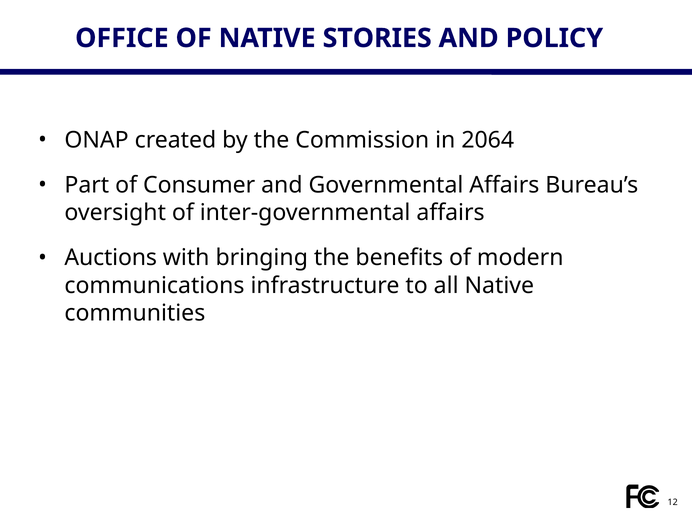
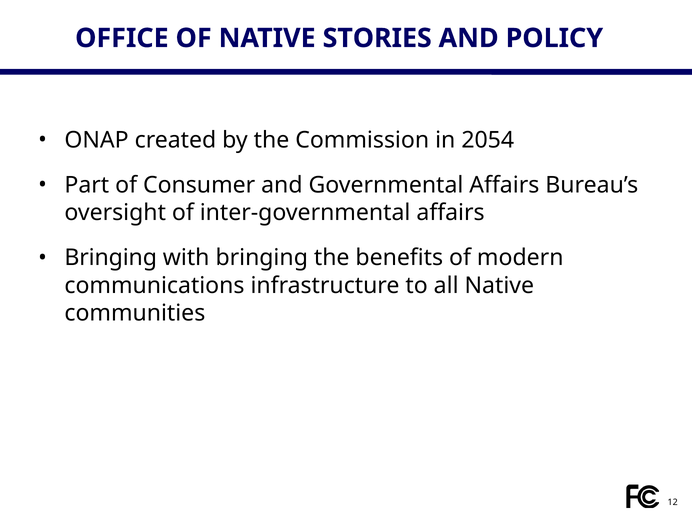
2064: 2064 -> 2054 (488, 140)
Auctions: Auctions -> Bringing (111, 258)
